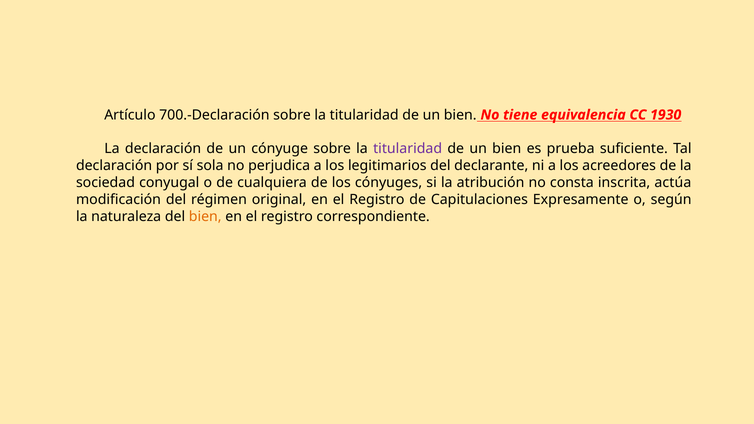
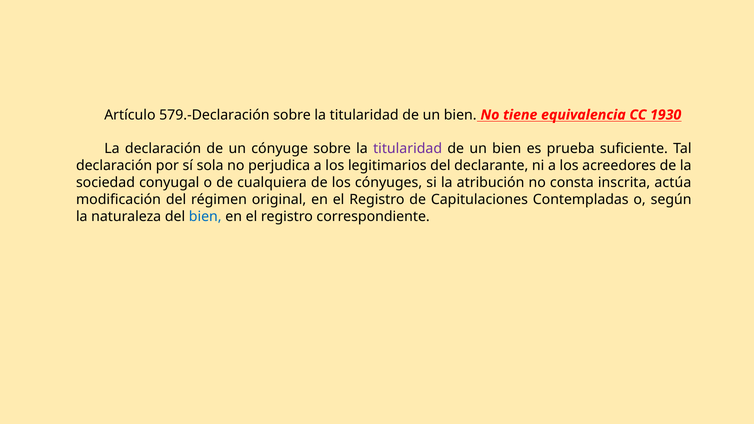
700.-Declaración: 700.-Declaración -> 579.-Declaración (214, 115)
Expresamente: Expresamente -> Contempladas (581, 200)
bien colour: orange -> blue (205, 217)
